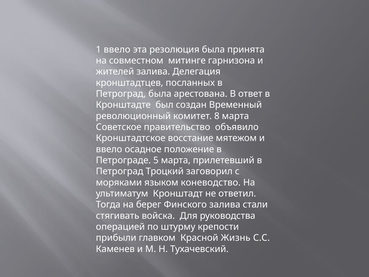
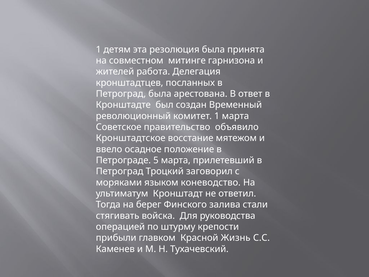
1 ввело: ввело -> детям (117, 49)
жителей залива: залива -> работа (153, 72)
комитет 8: 8 -> 1 (217, 116)
